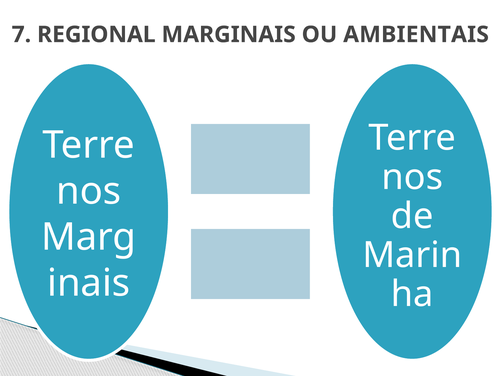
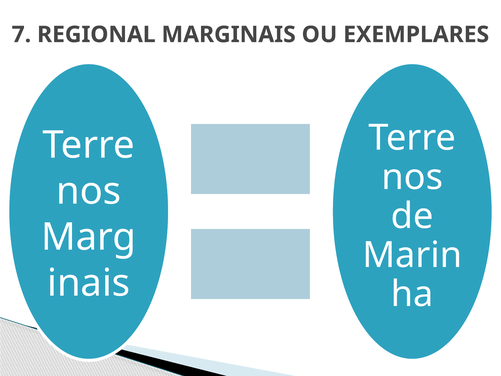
AMBIENTAIS: AMBIENTAIS -> EXEMPLARES (416, 35)
